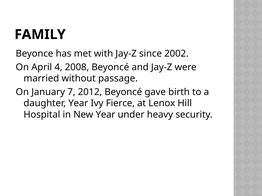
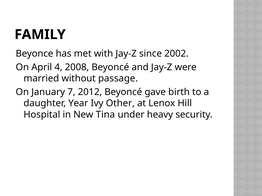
Fierce: Fierce -> Other (120, 104)
New Year: Year -> Tina (105, 115)
